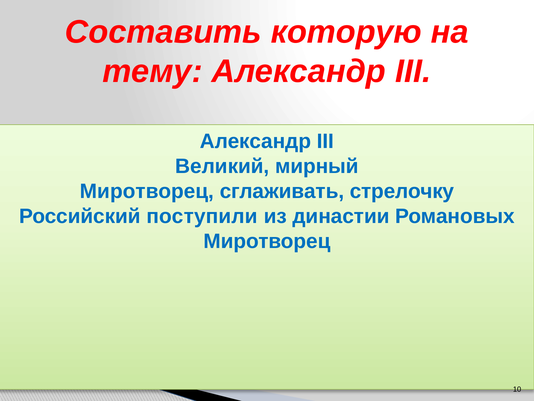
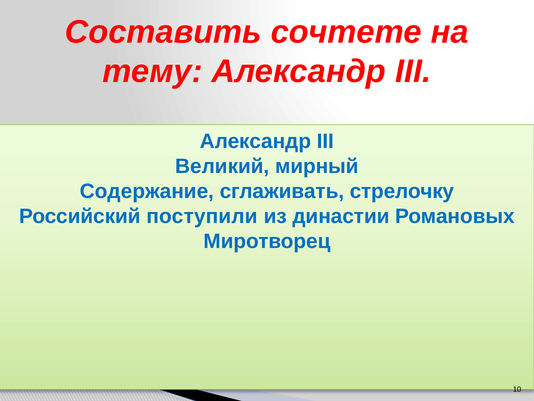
которую: которую -> сочтете (346, 32)
Миротворец: Миротворец -> Содержание (147, 191)
